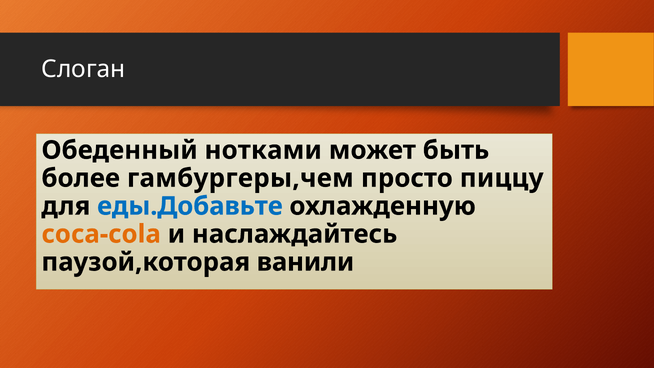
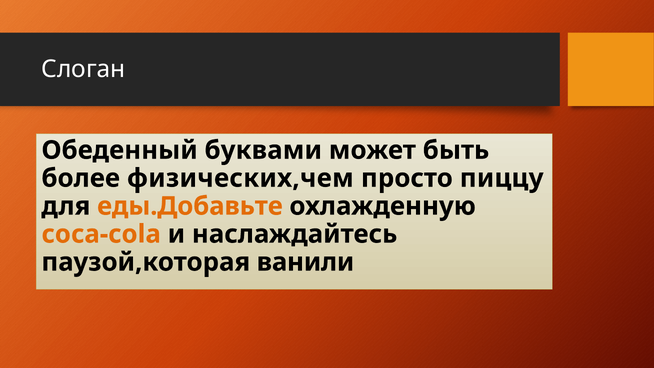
нотками: нотками -> буквами (263, 150)
гамбургеры,чем: гамбургеры,чем -> физических,чем (240, 178)
еды.Добавьте colour: blue -> orange (190, 206)
